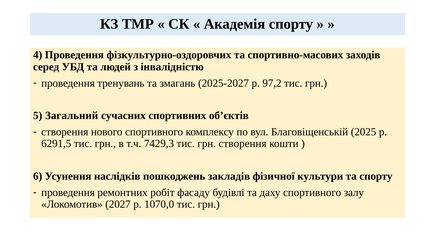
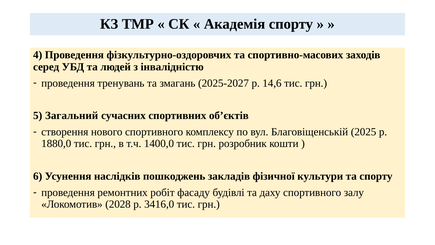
97,2: 97,2 -> 14,6 (272, 83)
6291,5: 6291,5 -> 1880,0 (56, 144)
7429,3: 7429,3 -> 1400,0 (159, 144)
грн створення: створення -> розробник (243, 144)
2027: 2027 -> 2028 (118, 204)
1070,0: 1070,0 -> 3416,0 (159, 204)
